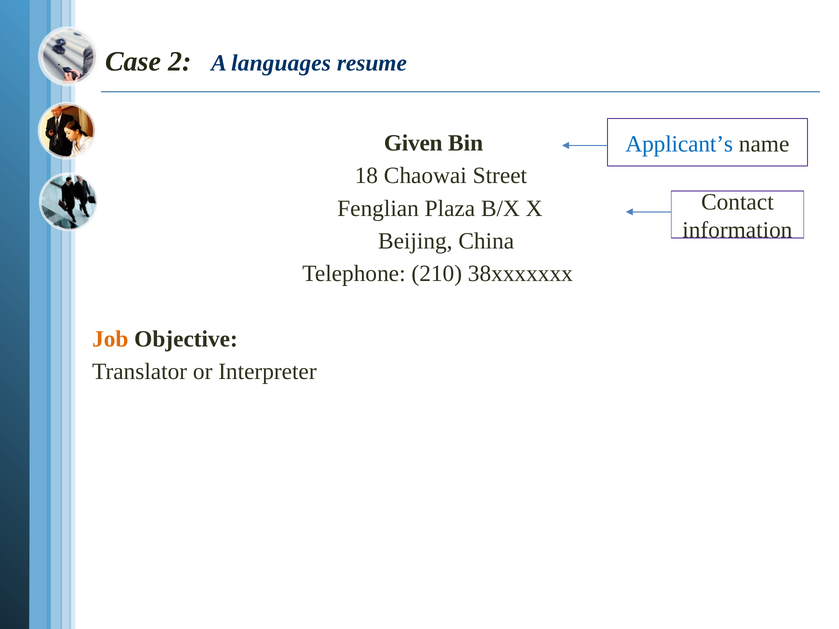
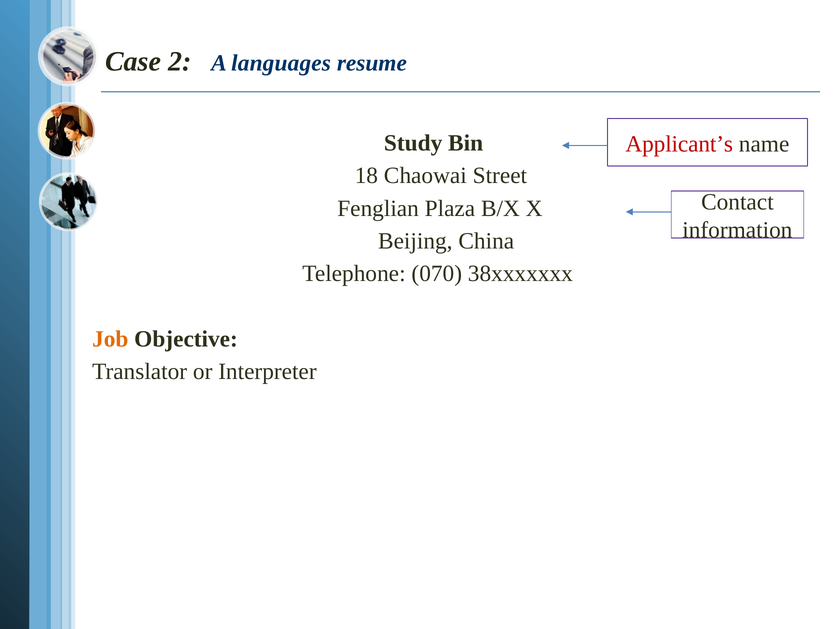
Given: Given -> Study (413, 143)
Applicant’s colour: blue -> red (679, 144)
210: 210 -> 070 (437, 274)
